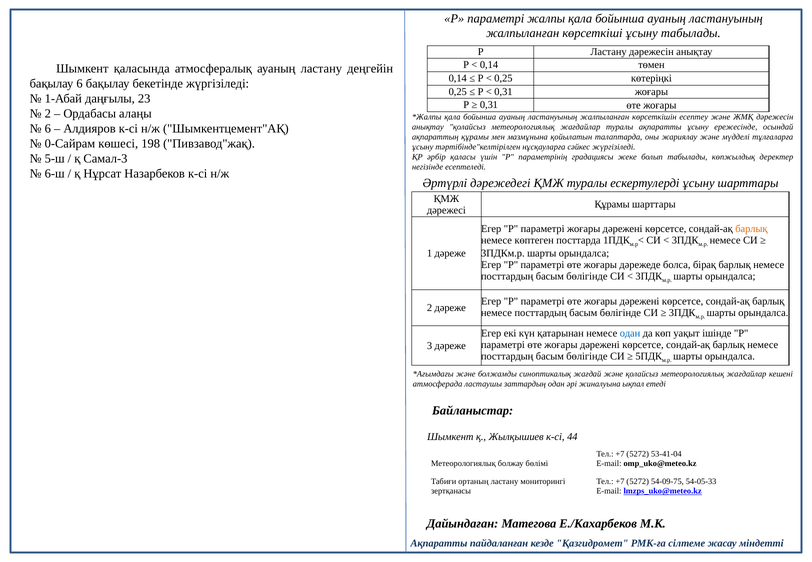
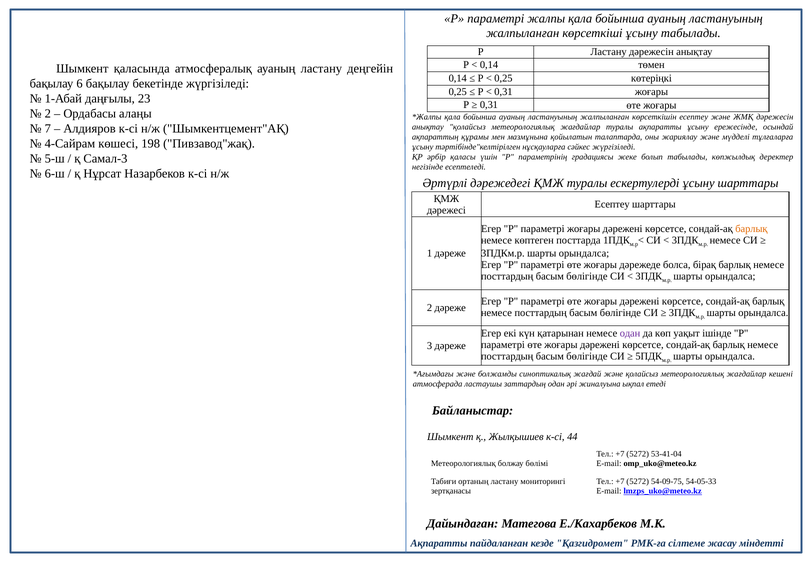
6: 6 -> 7 (48, 129)
0-Сайрам: 0-Сайрам -> 4-Сайрам (70, 144)
Құрамы: Құрамы -> Есептеу (612, 204)
одан colour: blue -> purple (630, 333)
